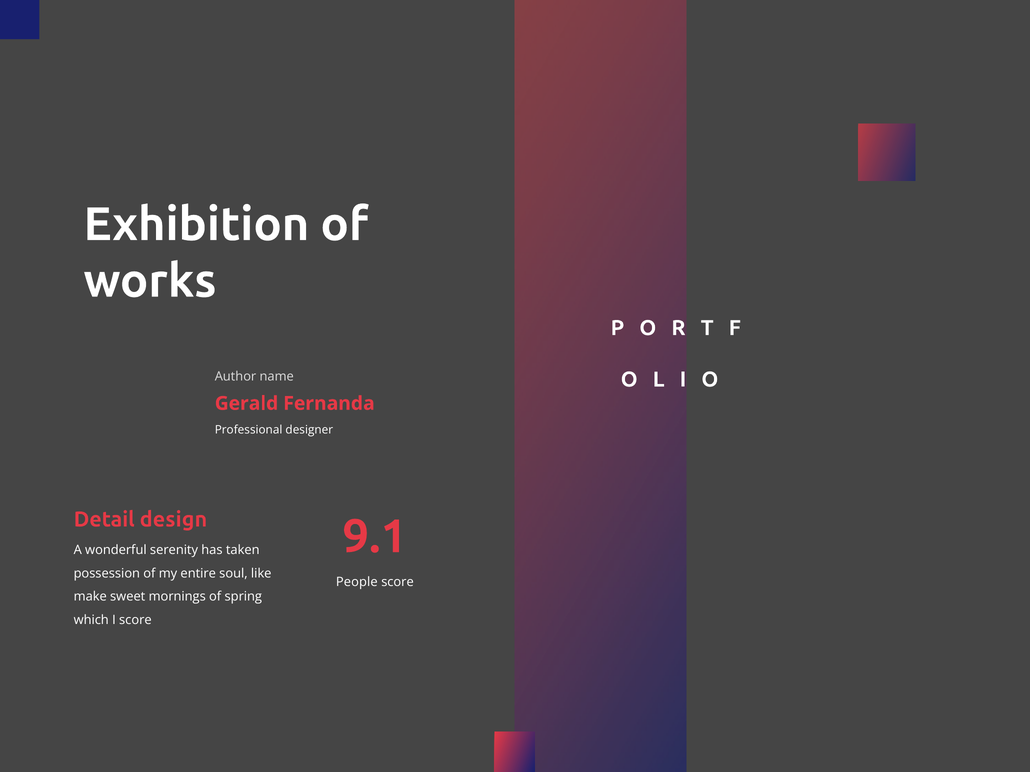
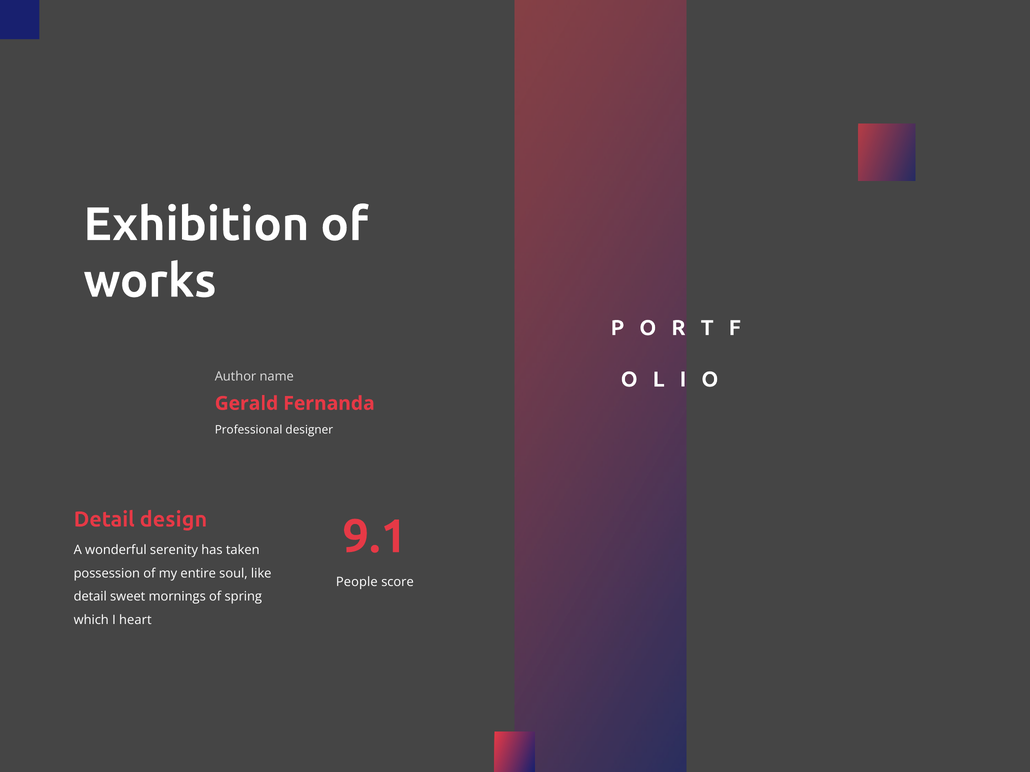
make: make -> detail (90, 597)
I score: score -> heart (135, 620)
